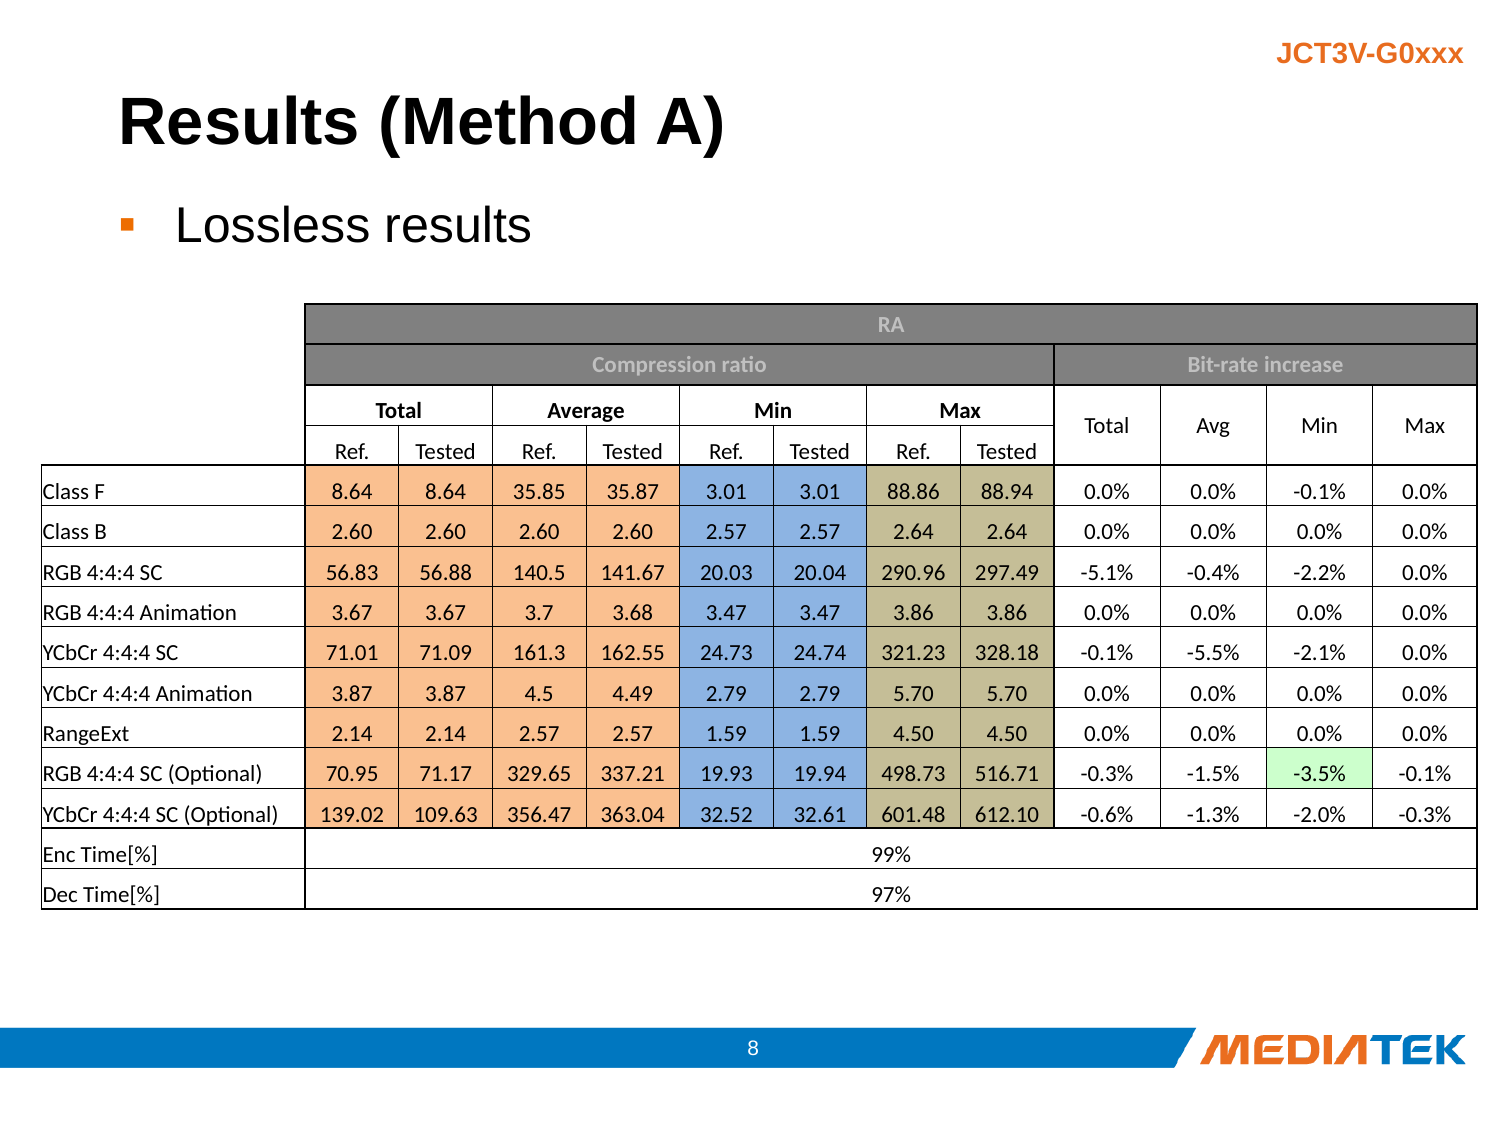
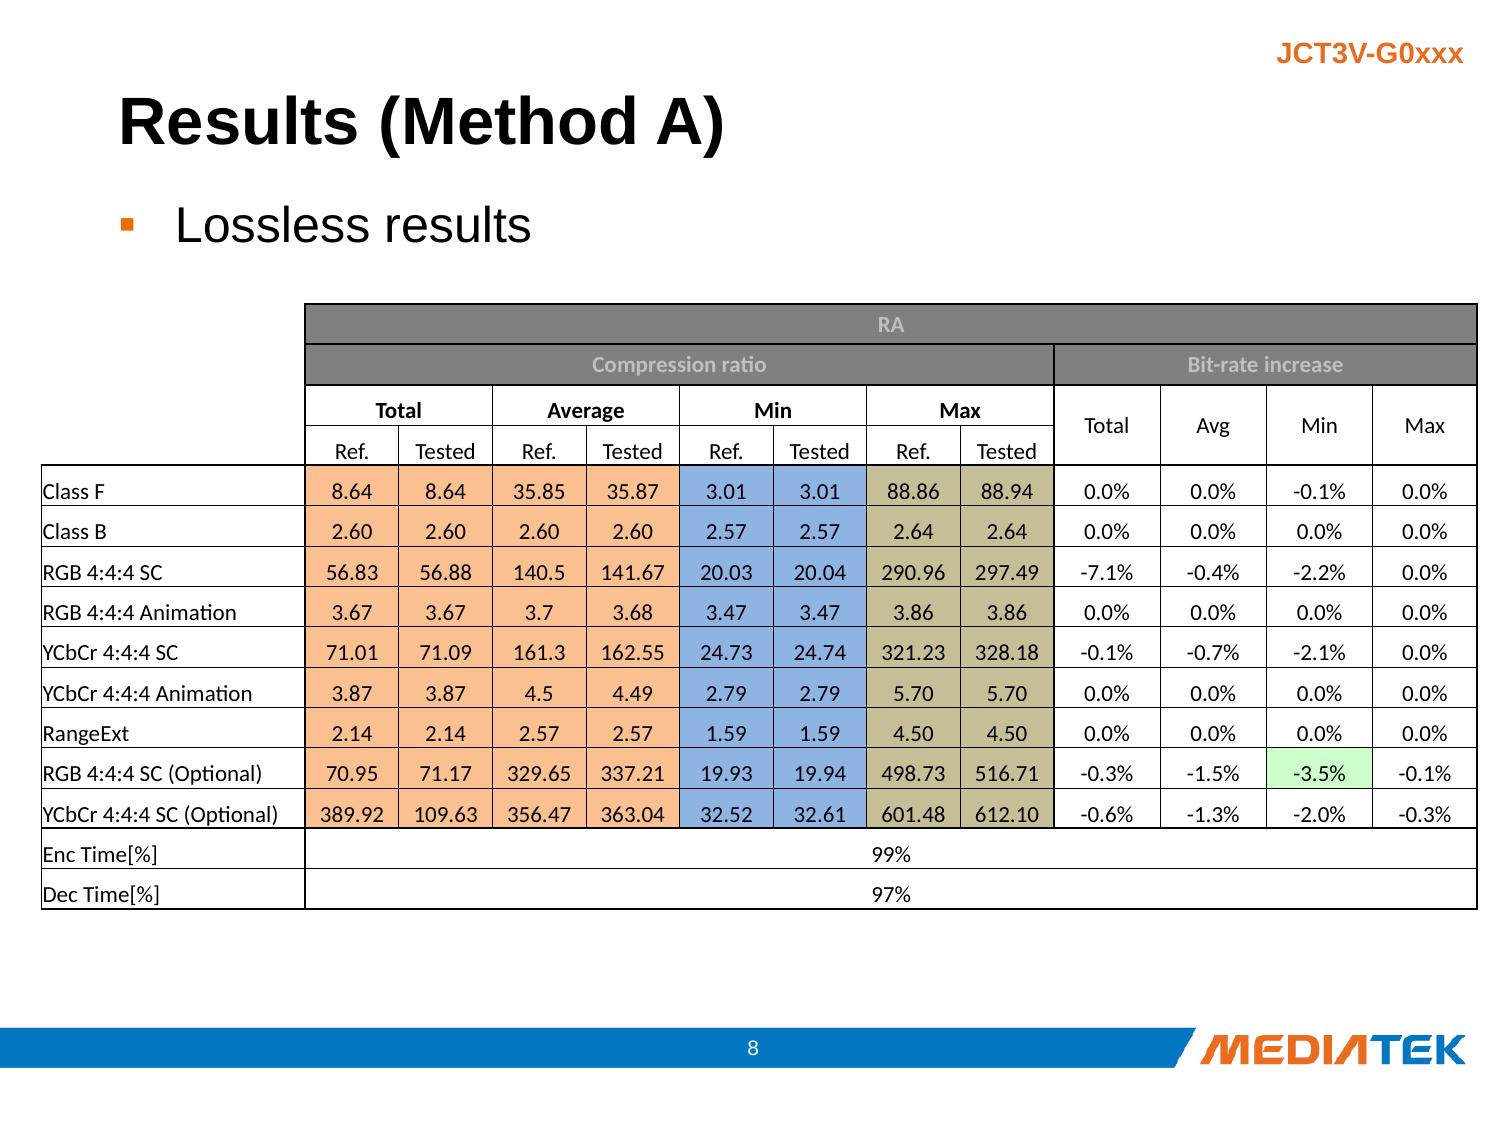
-5.1%: -5.1% -> -7.1% (1107, 573)
-5.5%: -5.5% -> -0.7% (1213, 653)
139.02: 139.02 -> 389.92 (352, 815)
